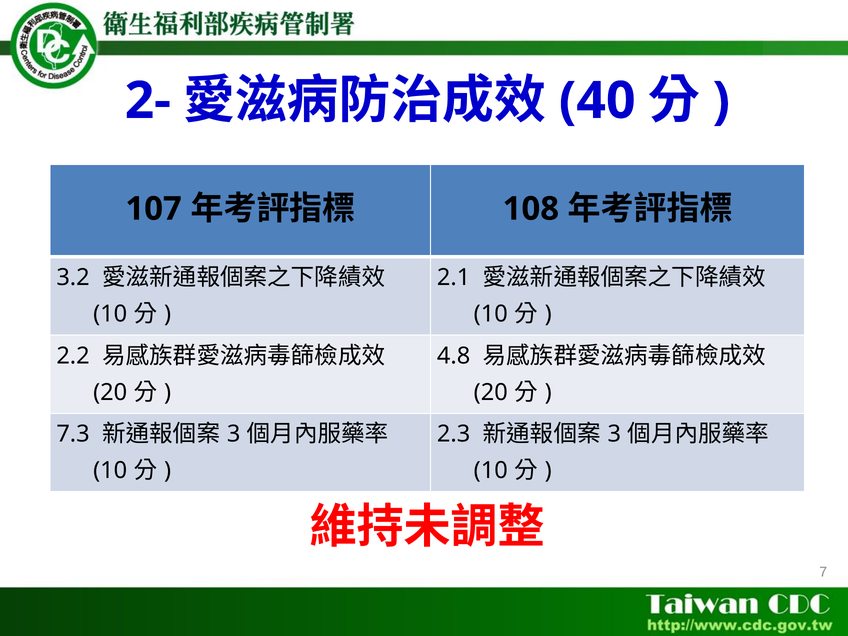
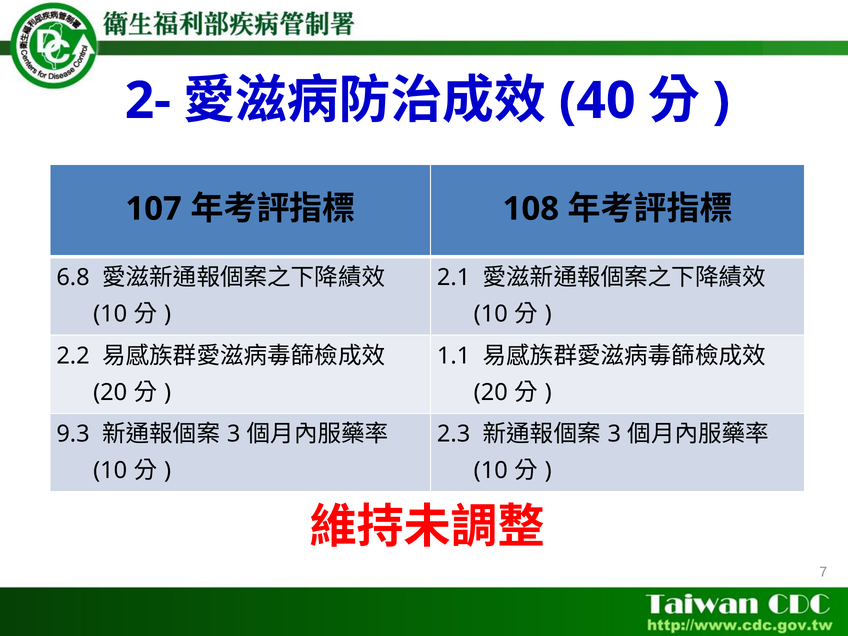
3.2: 3.2 -> 6.8 (73, 278)
4.8: 4.8 -> 1.1 (454, 356)
7.3: 7.3 -> 9.3 (73, 434)
